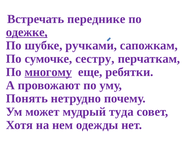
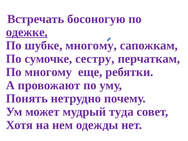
переднике: переднике -> босоногую (96, 19)
шубке ручками: ручками -> многому (91, 45)
многому underline: present -> none (48, 72)
